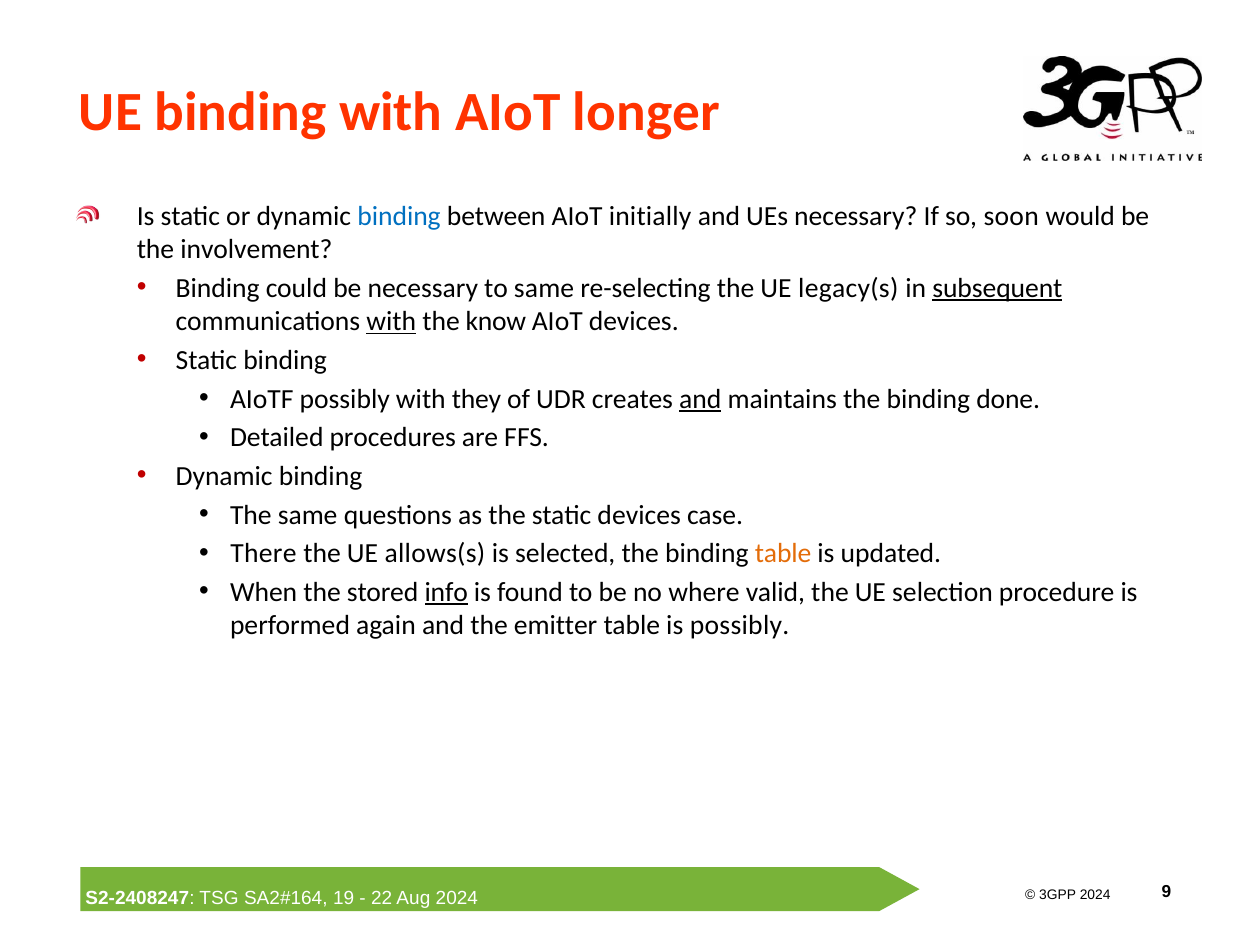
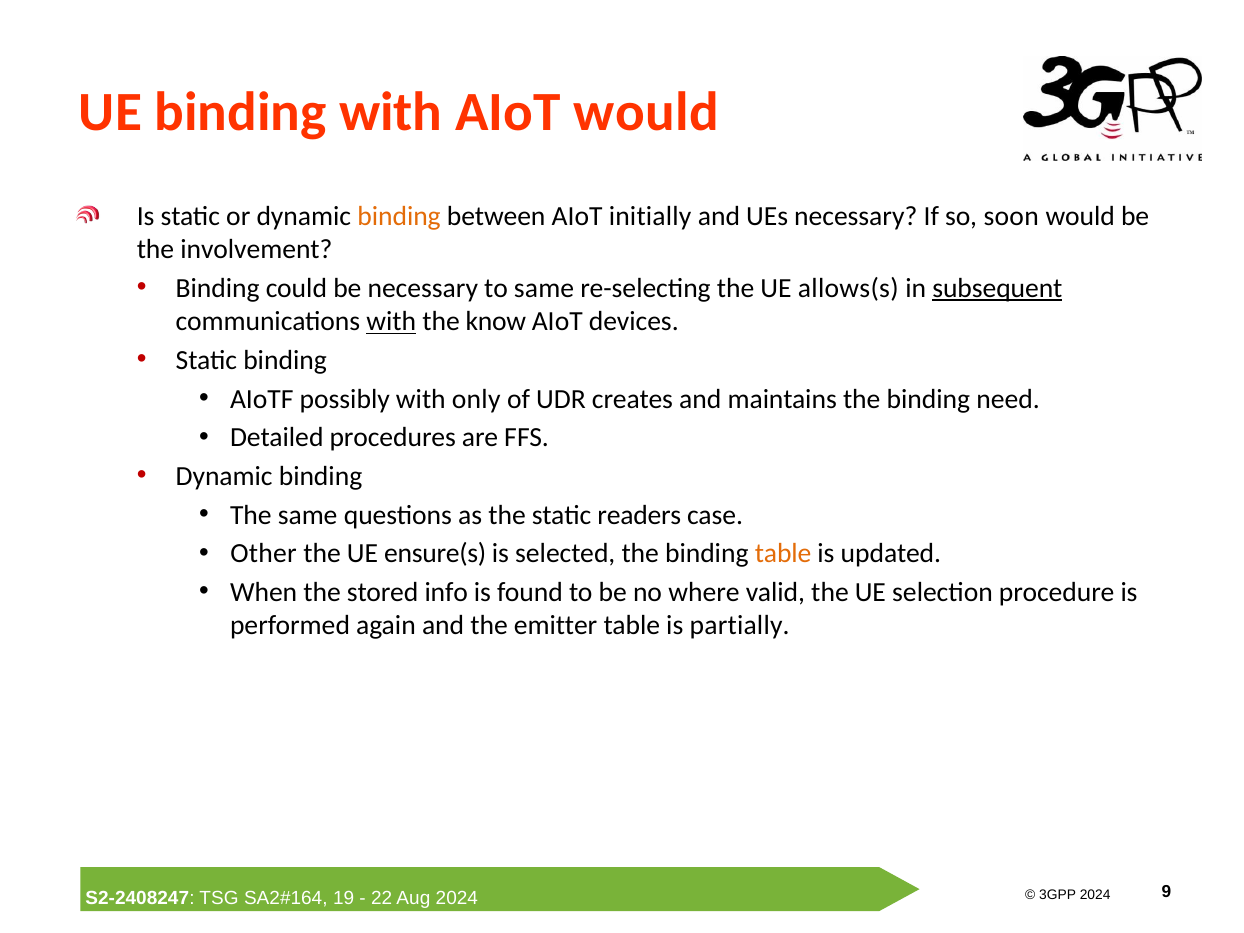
AIoT longer: longer -> would (647, 113)
binding colour: blue -> orange (399, 217)
legacy(s: legacy(s -> allows(s (848, 288)
they: they -> only (476, 399)
and underline: present -> none (700, 399)
done: done -> need (1008, 399)
static devices: devices -> readers (639, 515)
There: There -> Other (264, 554)
allows(s: allows(s -> ensure(s (435, 554)
info underline: present -> none (446, 592)
is possibly: possibly -> partially (740, 626)
